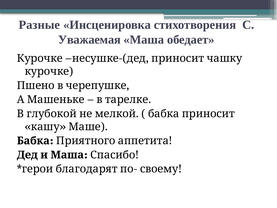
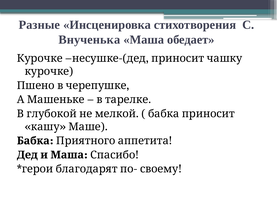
Уважаемая: Уважаемая -> Внученька (89, 40)
